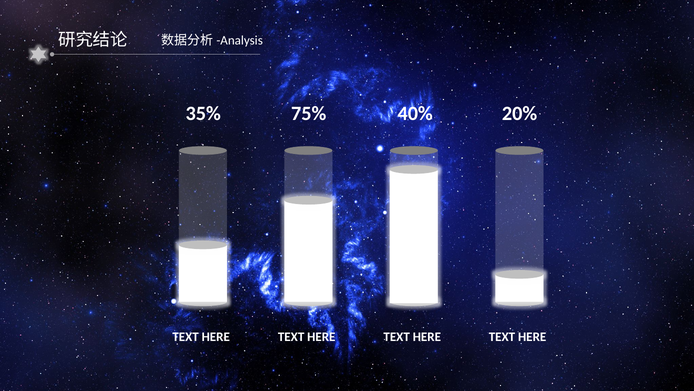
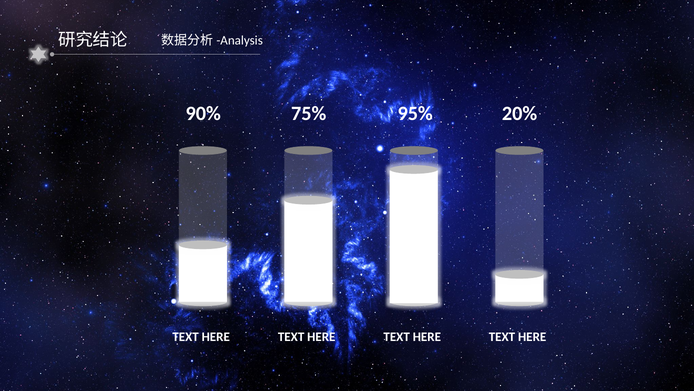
35%: 35% -> 90% (203, 113)
40%: 40% -> 95% (415, 113)
